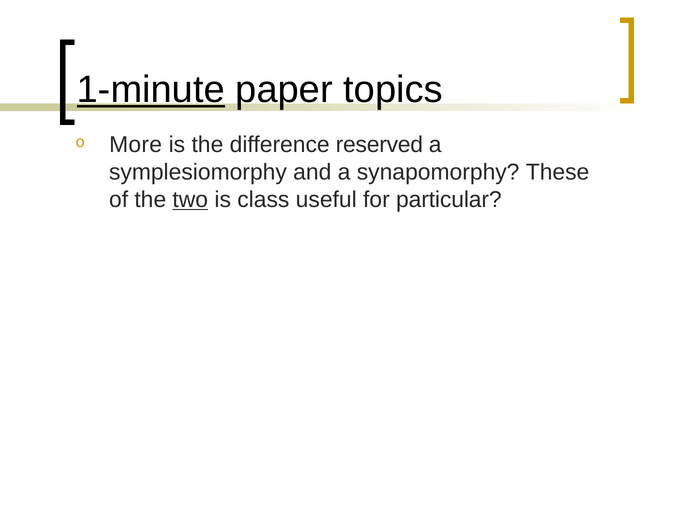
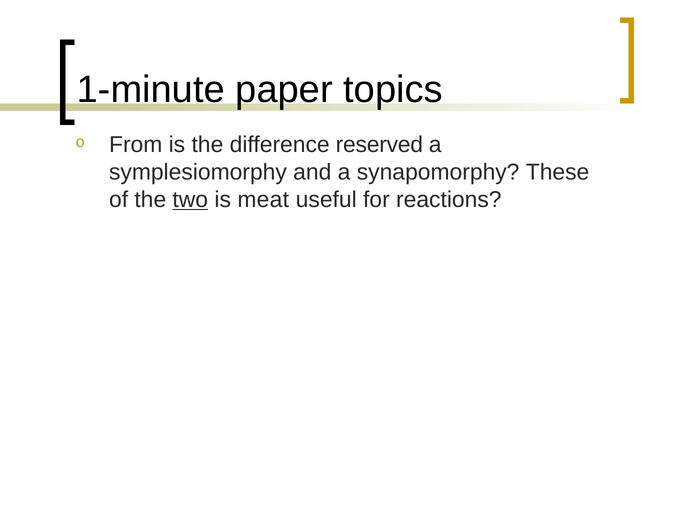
1-minute underline: present -> none (151, 90)
More: More -> From (136, 145)
class: class -> meat (263, 199)
particular: particular -> reactions (449, 199)
